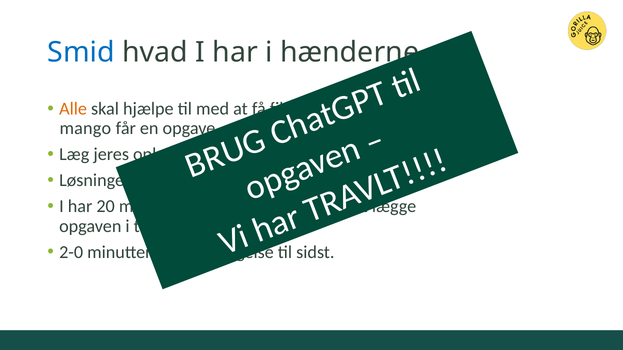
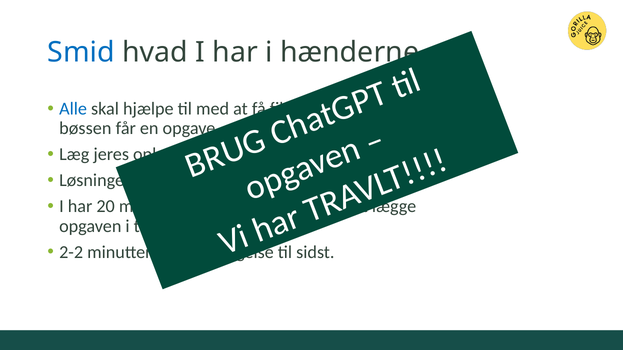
Alle colour: orange -> blue (73, 109)
mango: mango -> bøssen (85, 128)
2-0: 2-0 -> 2-2 (71, 252)
